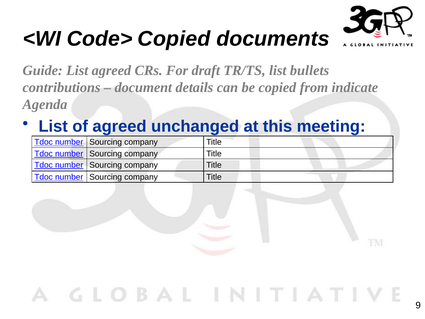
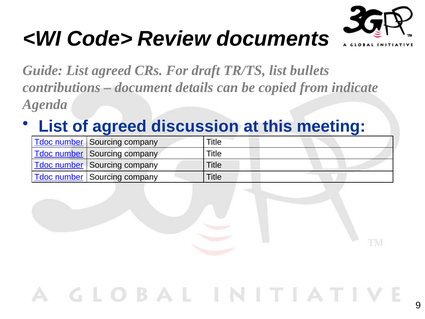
Code> Copied: Copied -> Review (174, 39)
unchanged: unchanged -> discussion (195, 126)
